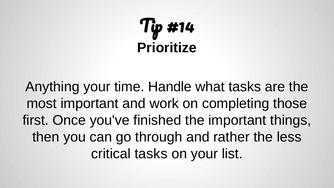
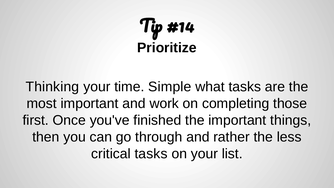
Anything: Anything -> Thinking (52, 87)
Handle: Handle -> Simple (170, 87)
